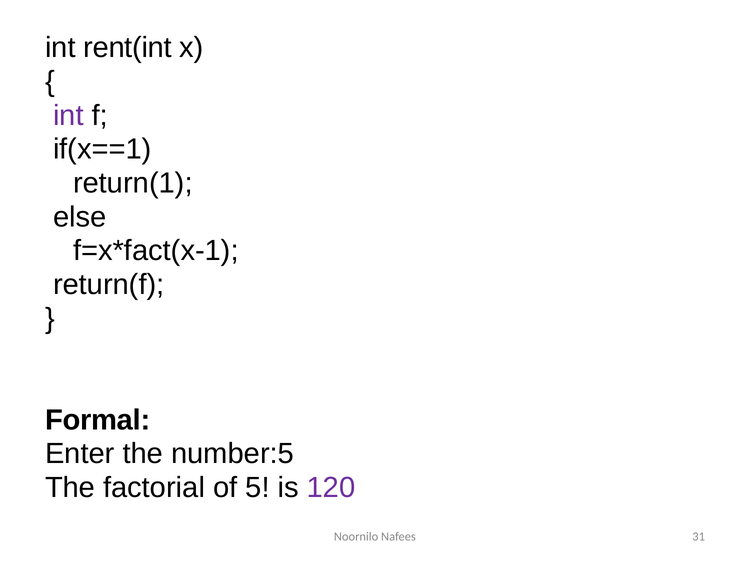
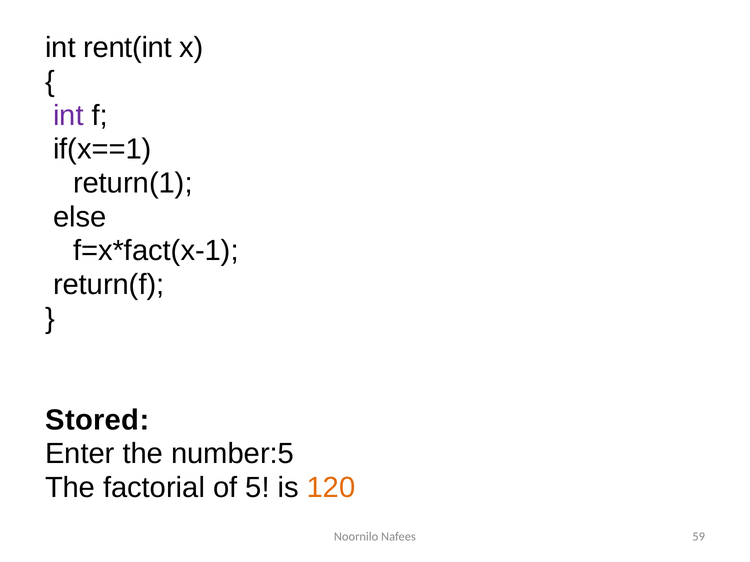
Formal: Formal -> Stored (97, 420)
120 colour: purple -> orange (331, 488)
31: 31 -> 59 (699, 537)
